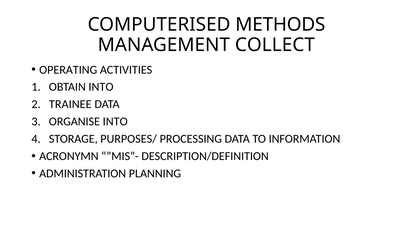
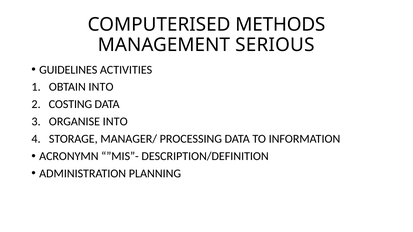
COLLECT: COLLECT -> SERIOUS (275, 45)
OPERATING: OPERATING -> GUIDELINES (68, 70)
TRAINEE: TRAINEE -> COSTING (70, 104)
PURPOSES/: PURPOSES/ -> MANAGER/ (129, 139)
